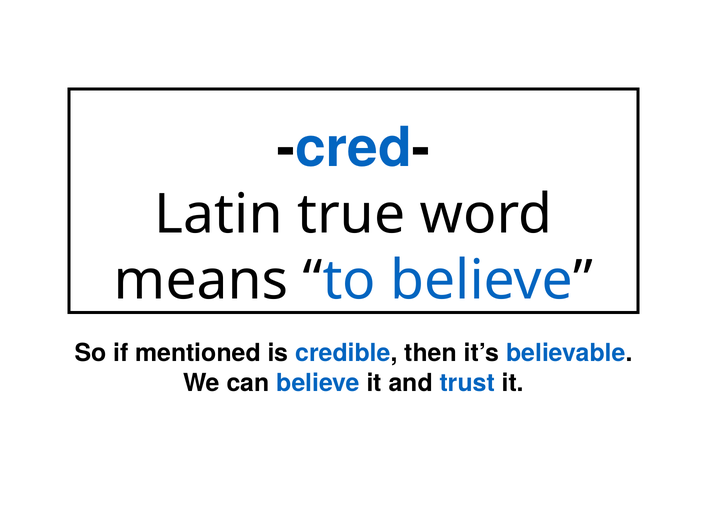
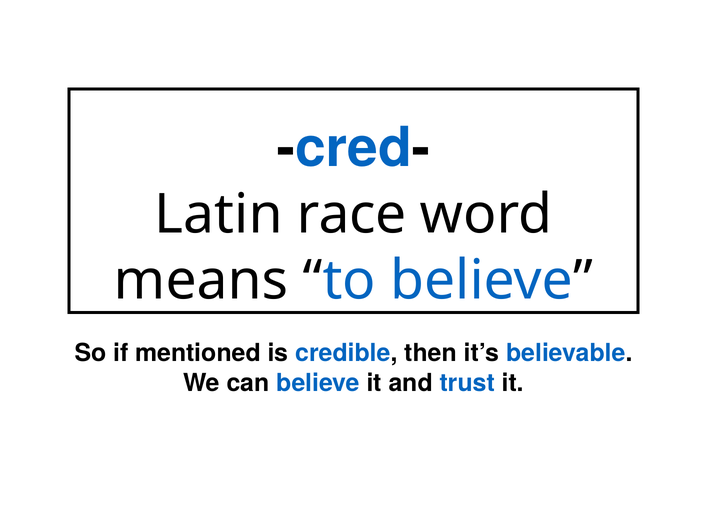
true: true -> race (351, 214)
